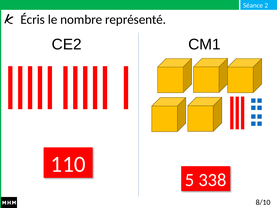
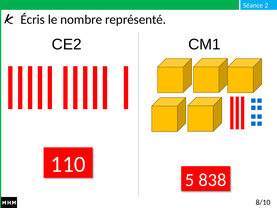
338: 338 -> 838 (212, 180)
